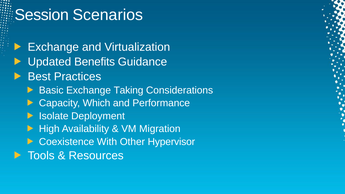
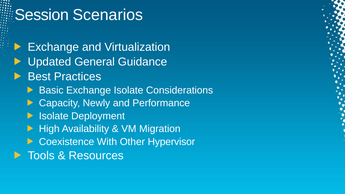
Benefits: Benefits -> General (95, 62)
Exchange Taking: Taking -> Isolate (128, 90)
Which: Which -> Newly (96, 103)
